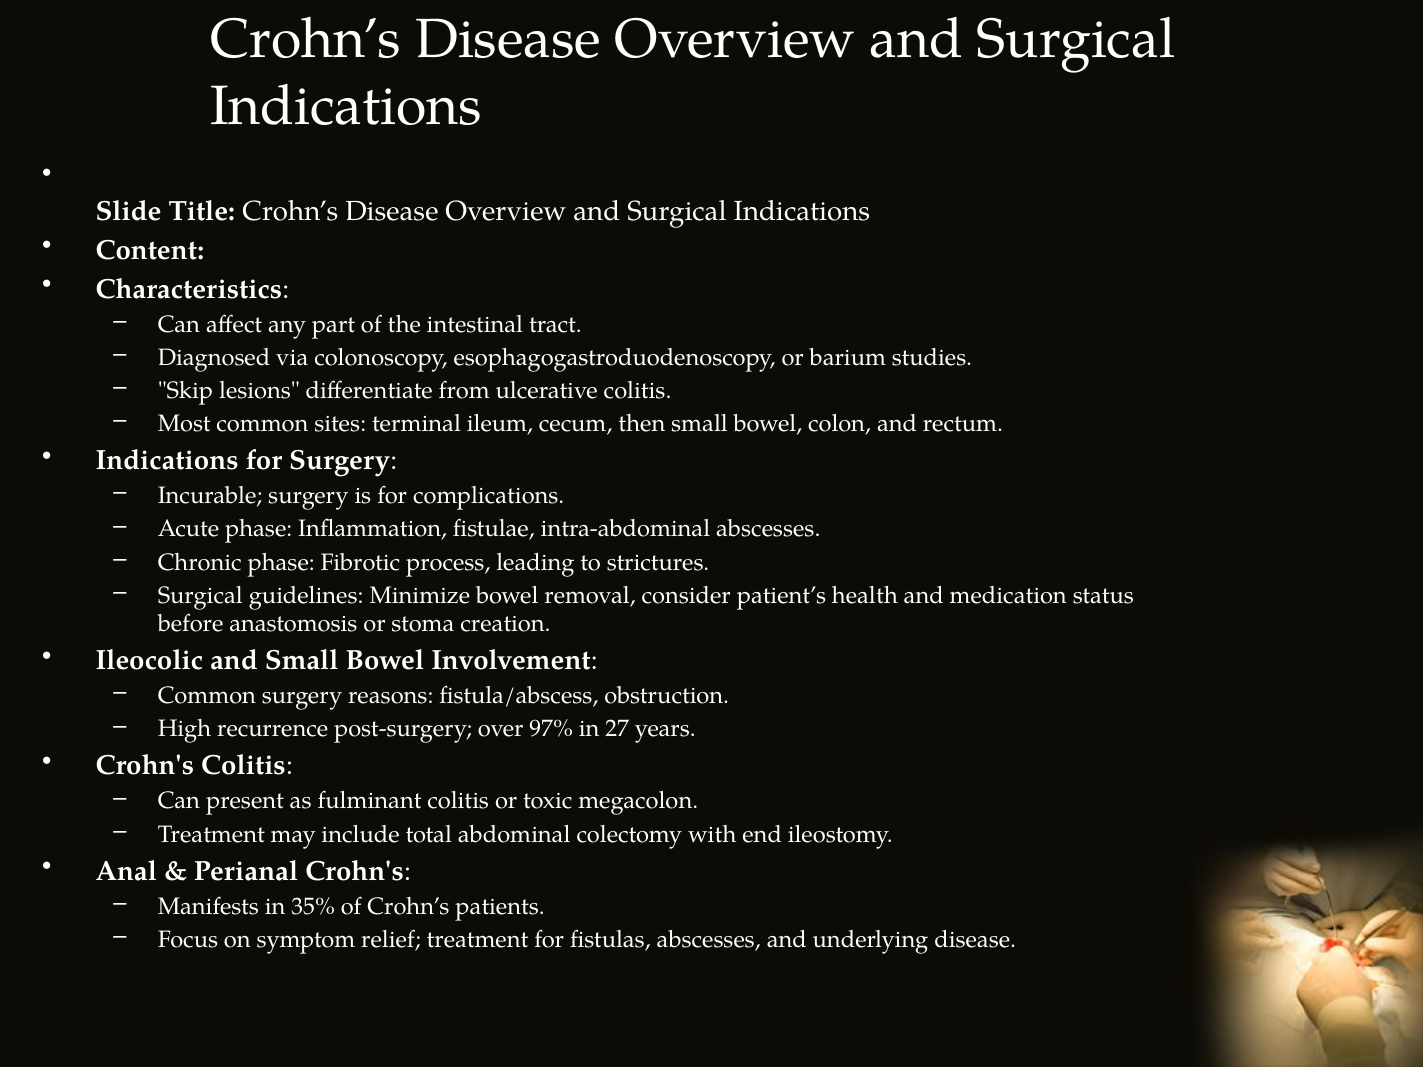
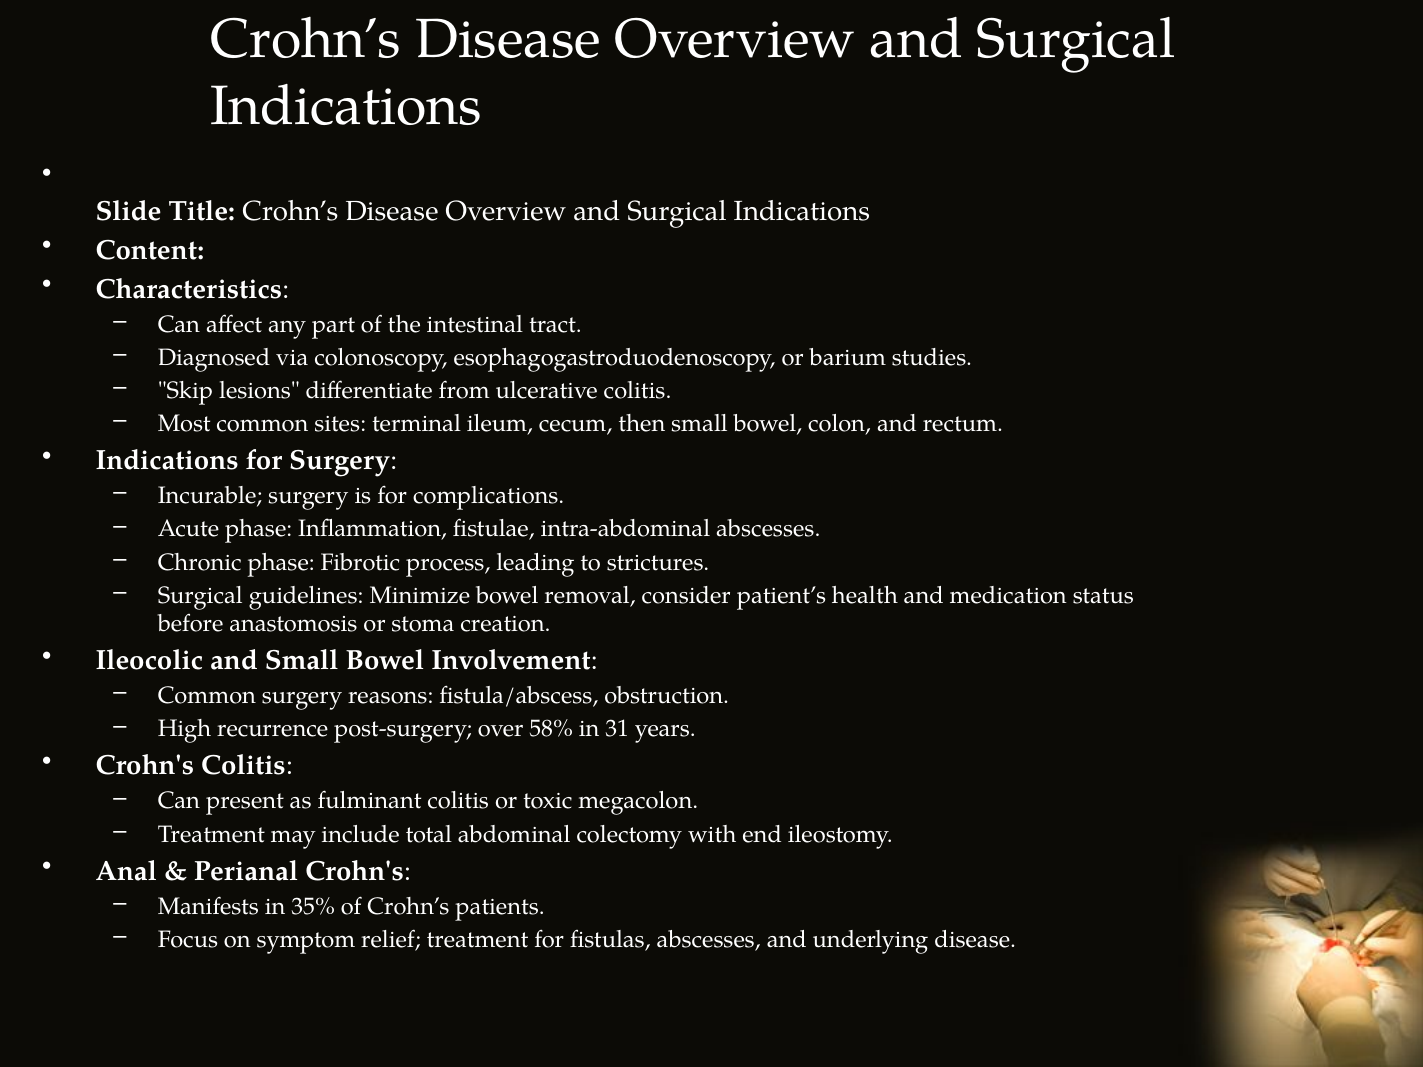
97%: 97% -> 58% (551, 729)
27: 27 -> 31 (617, 729)
